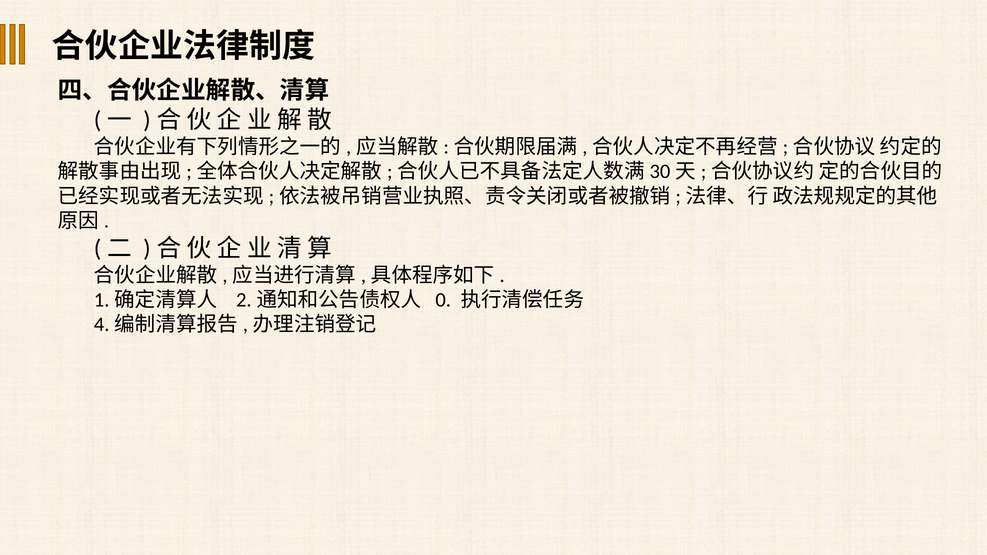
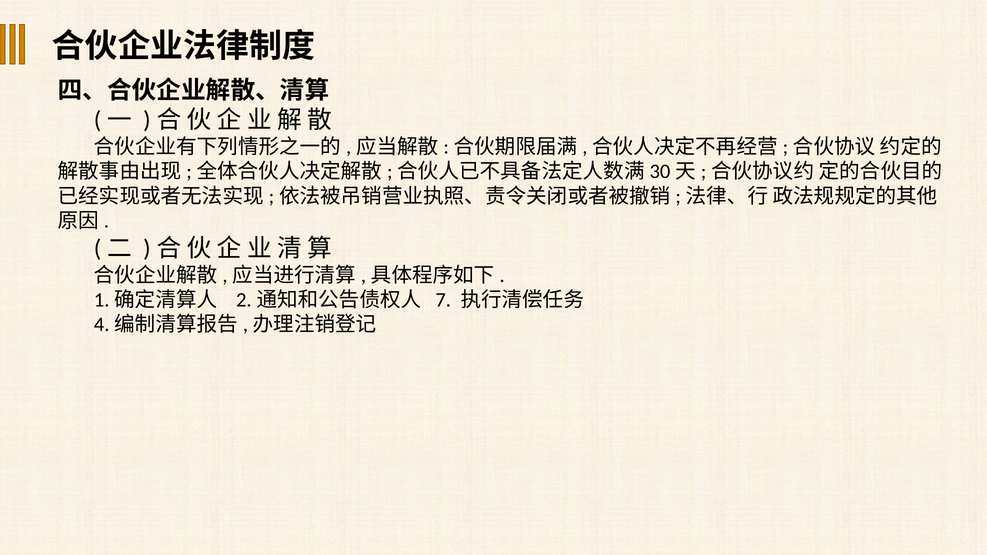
0: 0 -> 7 (443, 300)
